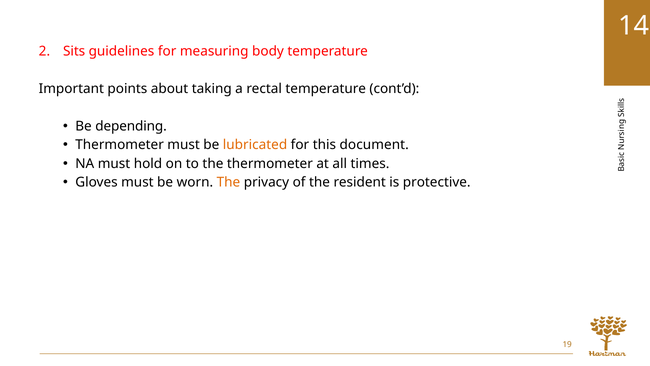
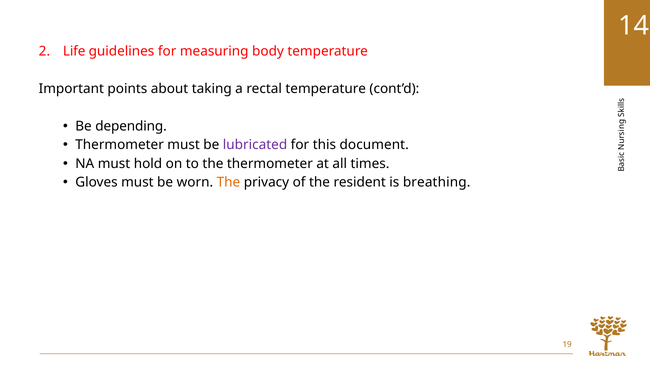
Sits: Sits -> Life (74, 51)
lubricated colour: orange -> purple (255, 145)
protective: protective -> breathing (437, 182)
